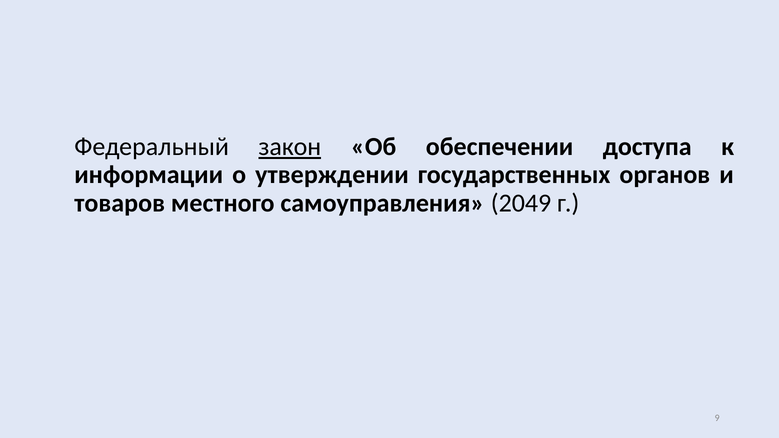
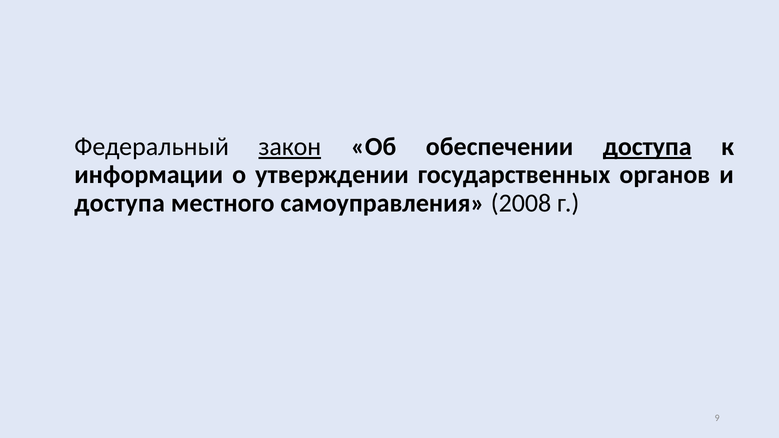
доступа underline: none -> present (647, 147)
товаров: товаров -> доступа (120, 203)
2049: 2049 -> 2008 (521, 203)
